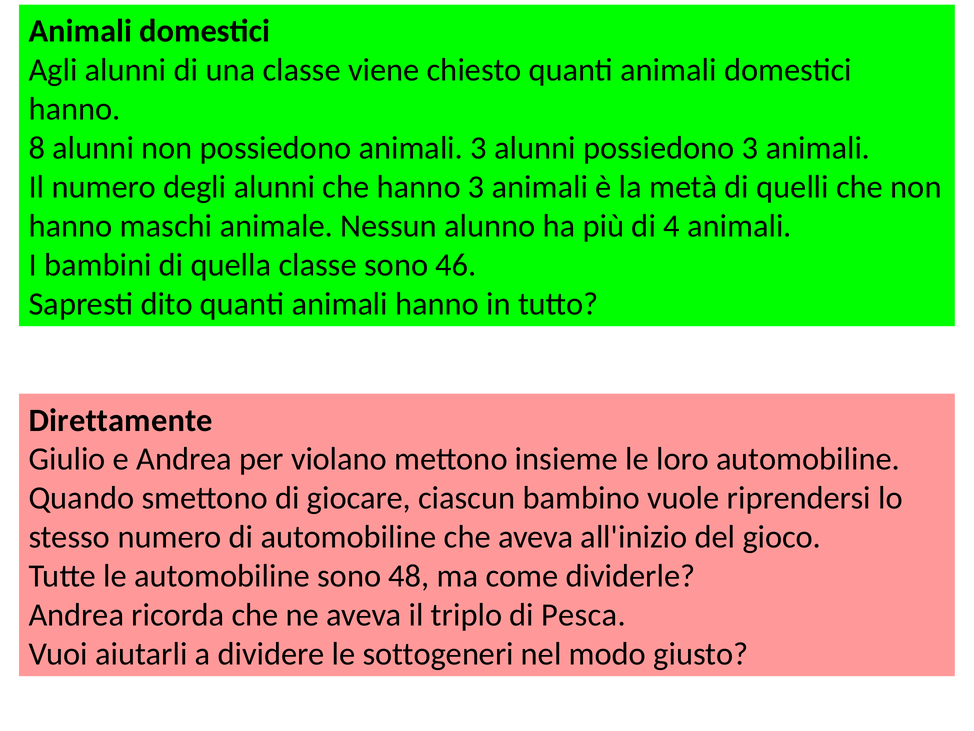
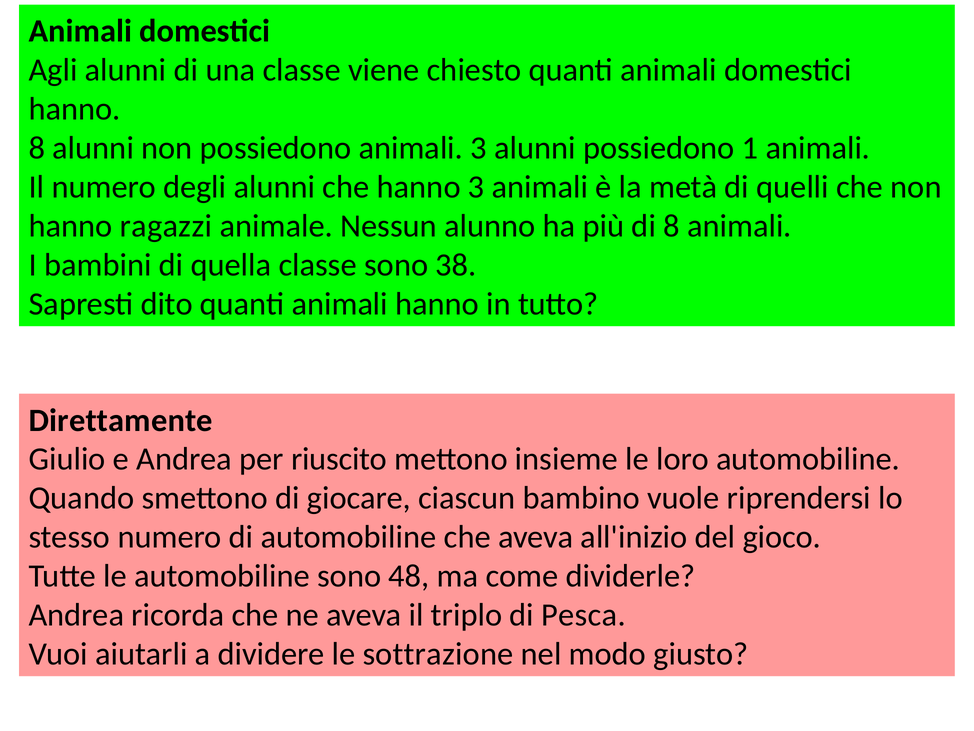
possiedono 3: 3 -> 1 (750, 148)
maschi: maschi -> ragazzi (166, 226)
di 4: 4 -> 8 (672, 226)
46: 46 -> 38 (456, 265)
violano: violano -> riuscito (339, 459)
sottogeneri: sottogeneri -> sottrazione (438, 654)
